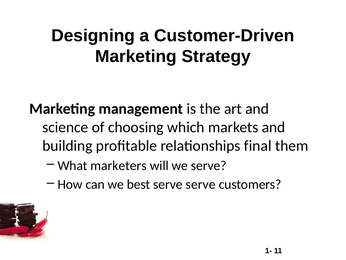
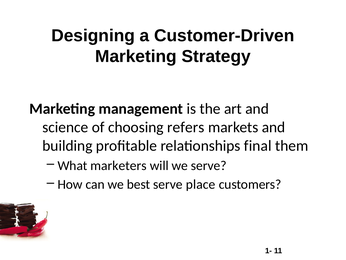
which: which -> refers (186, 127)
serve serve: serve -> place (201, 184)
